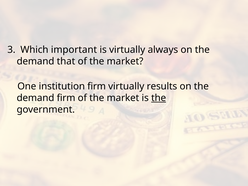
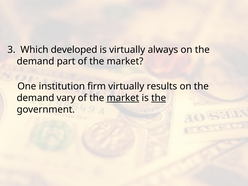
important: important -> developed (74, 50)
that: that -> part (66, 61)
demand firm: firm -> vary (66, 98)
market underline: none -> present (123, 98)
